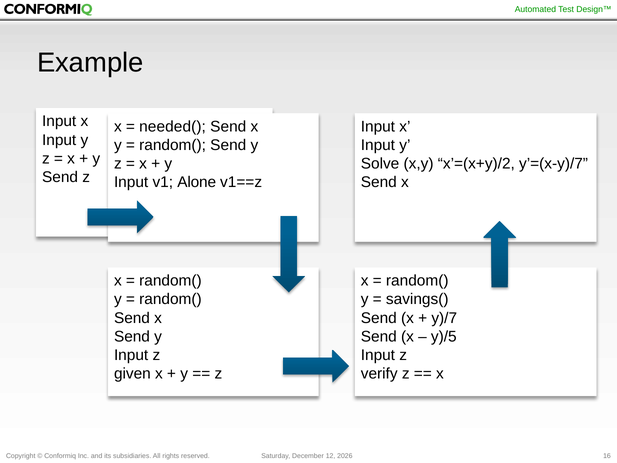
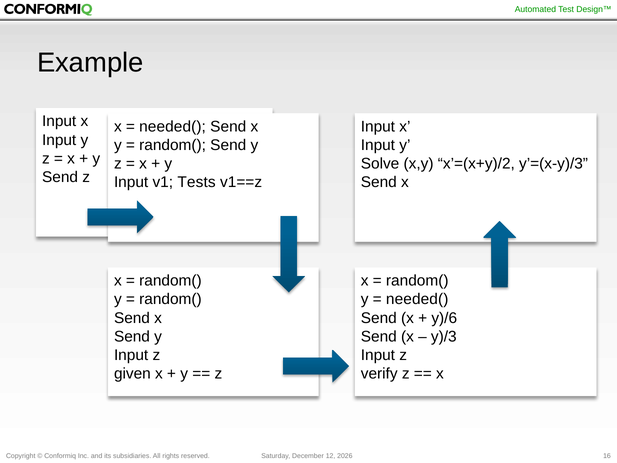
y’=(x-y)/7: y’=(x-y)/7 -> y’=(x-y)/3 (554, 163)
Alone: Alone -> Tests (197, 182)
savings(: savings( -> needed( (417, 299)
y)/7: y)/7 -> y)/6 (444, 318)
y)/5: y)/5 -> y)/3 (444, 336)
